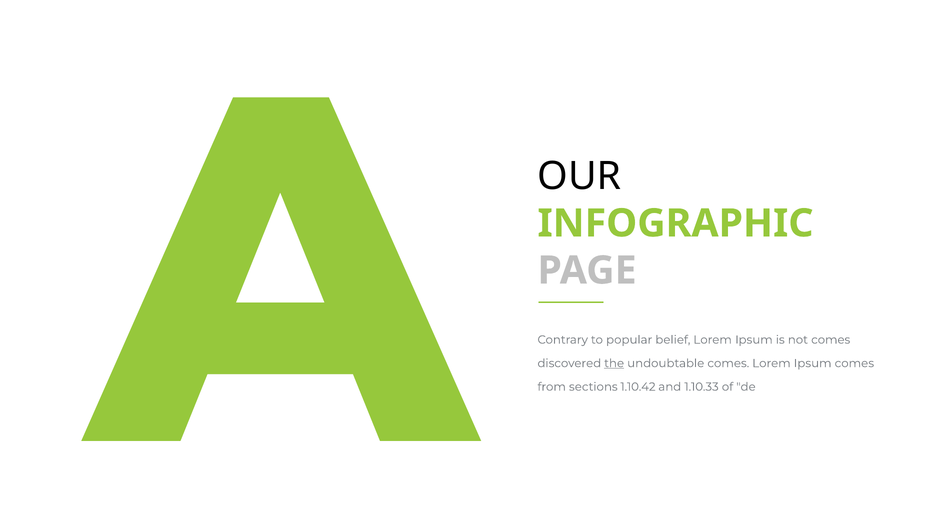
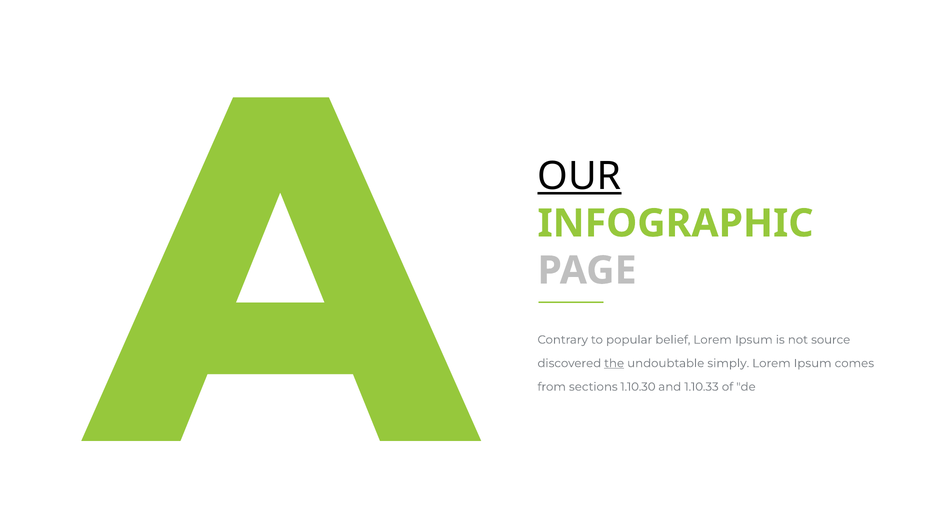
OUR underline: none -> present (579, 176)
not comes: comes -> source (831, 340)
undoubtable comes: comes -> simply (728, 364)
1.10.42: 1.10.42 -> 1.10.30 (638, 387)
